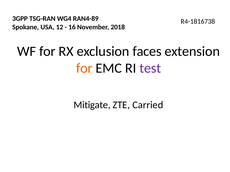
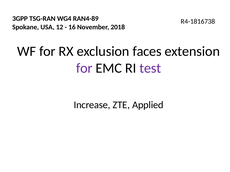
for colour: orange -> purple (84, 68)
Mitigate: Mitigate -> Increase (92, 105)
Carried: Carried -> Applied (148, 105)
